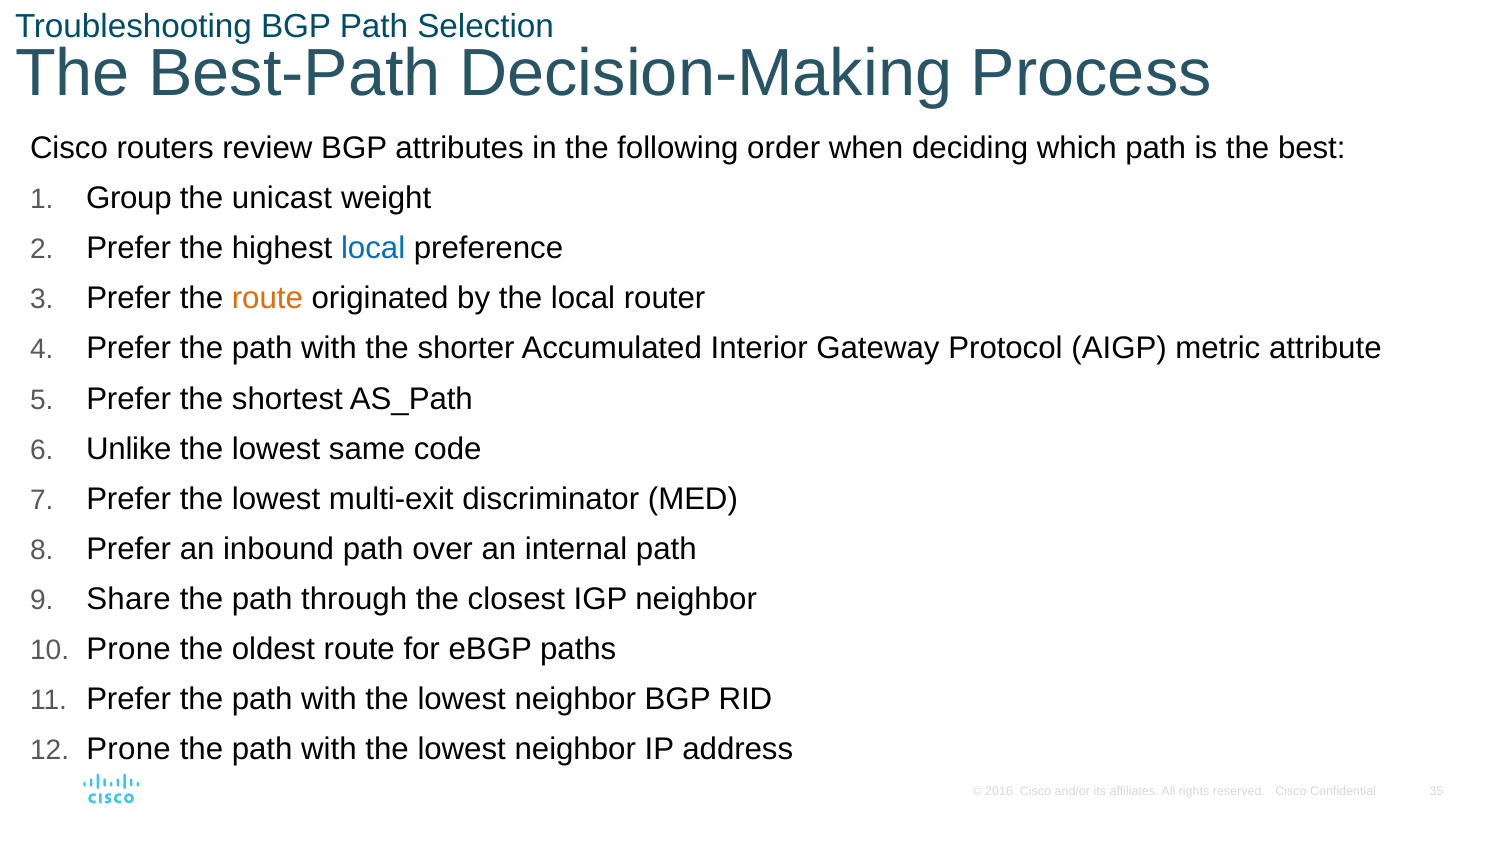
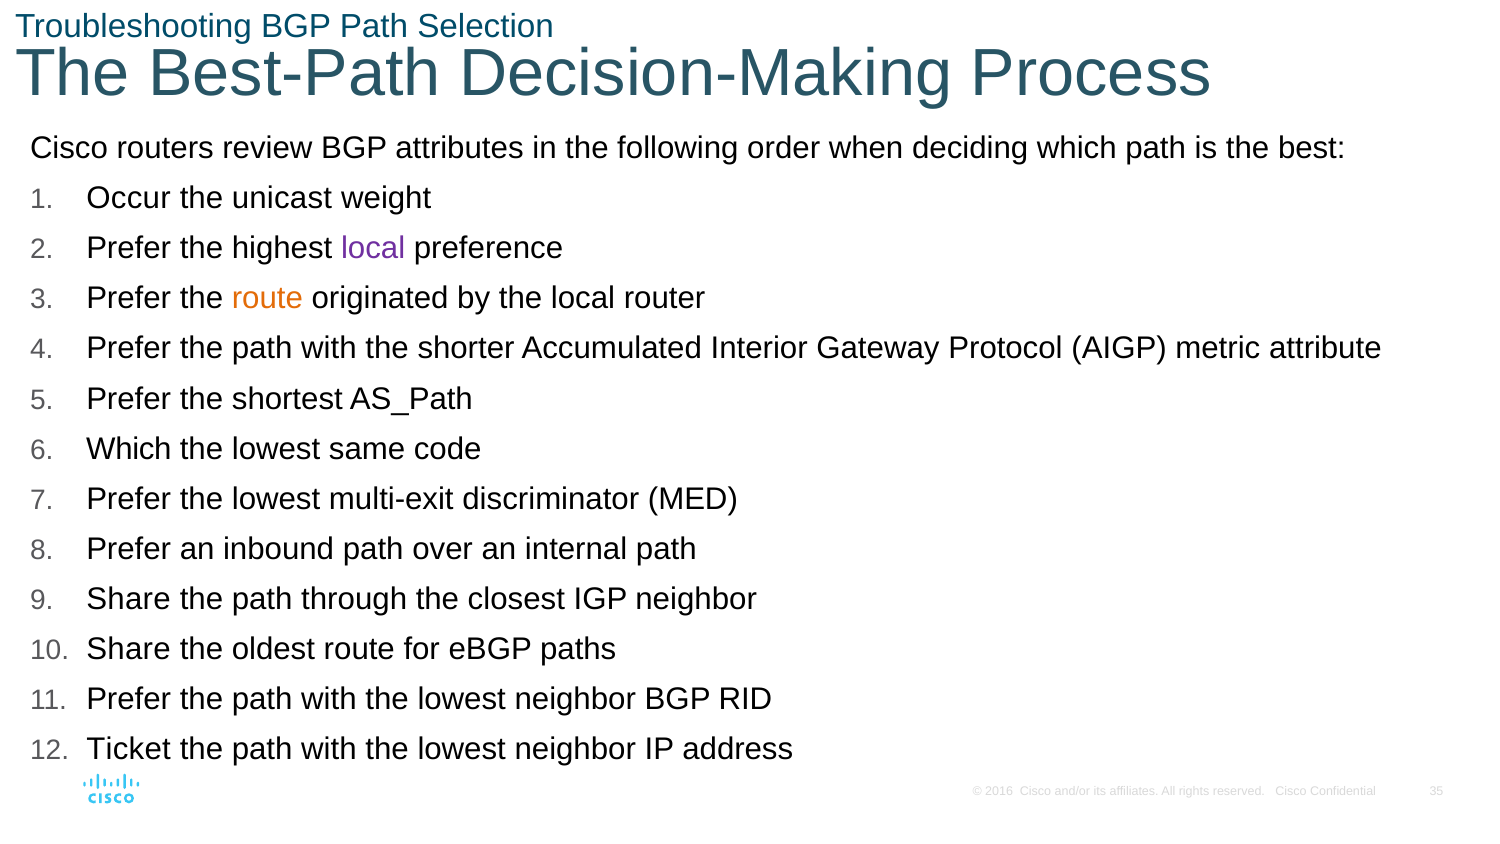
Group: Group -> Occur (129, 199)
local colour: blue -> purple (373, 249)
Unlike: Unlike -> Which (129, 449)
Prone: Prone -> Share (129, 649)
Prone: Prone -> Ticket (129, 749)
